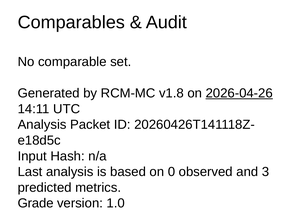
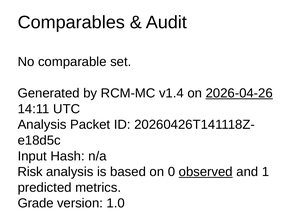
v1.8: v1.8 -> v1.4 (171, 93)
Last: Last -> Risk (30, 172)
observed underline: none -> present (206, 172)
3: 3 -> 1 (266, 172)
